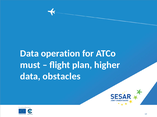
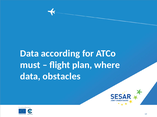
operation: operation -> according (60, 54)
higher: higher -> where (107, 65)
